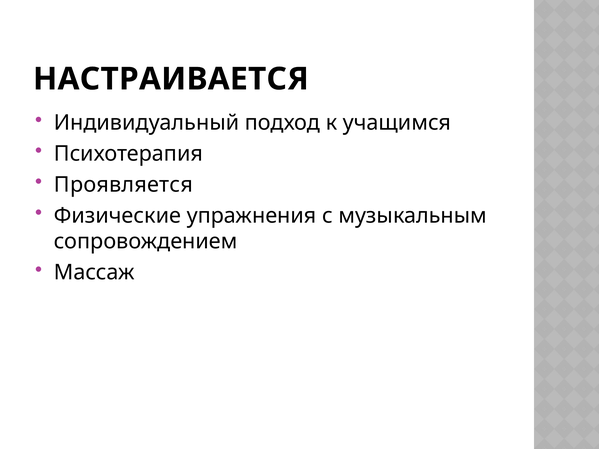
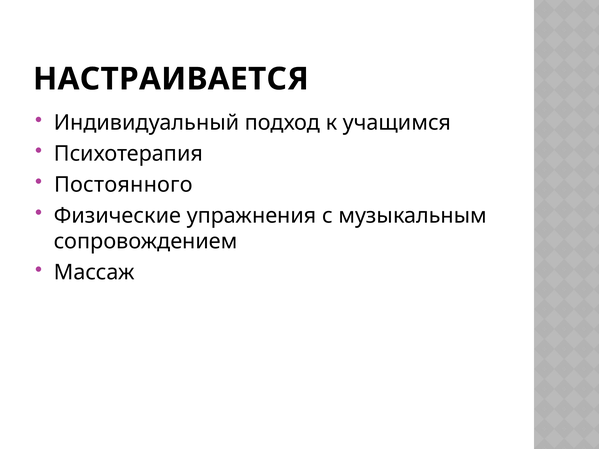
Проявляется: Проявляется -> Постоянного (123, 185)
